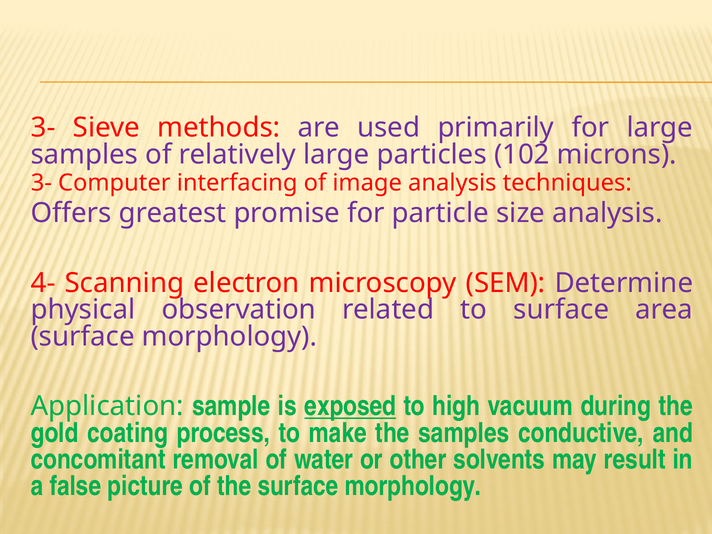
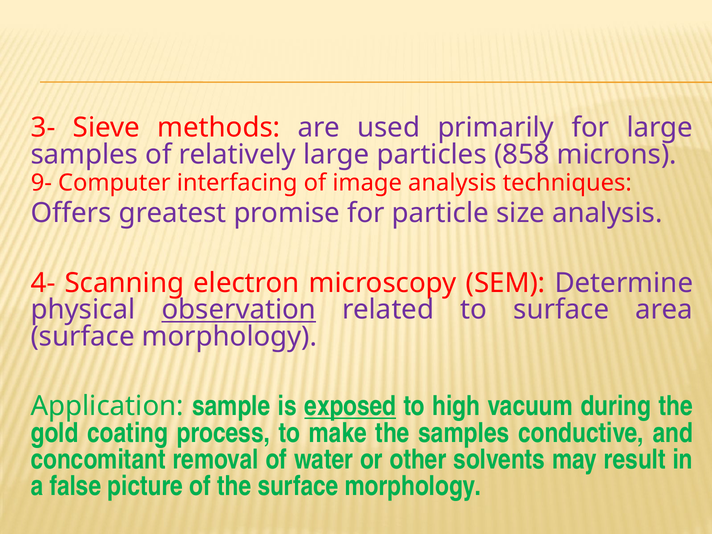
102: 102 -> 858 (522, 154)
3-: 3- -> 9- (41, 183)
observation underline: none -> present (239, 310)
